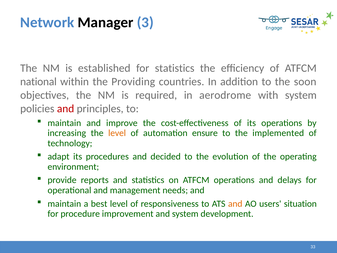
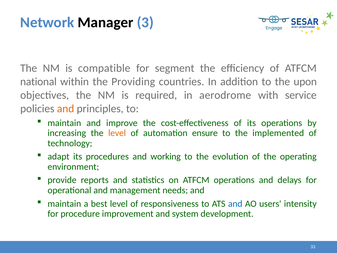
established: established -> compatible (104, 68)
for statistics: statistics -> segment (175, 68)
soon: soon -> upon (305, 82)
with system: system -> service (301, 95)
and colour: red -> orange (66, 109)
decided: decided -> working (166, 156)
and colour: orange -> blue (235, 203)
situation: situation -> intensity (300, 203)
